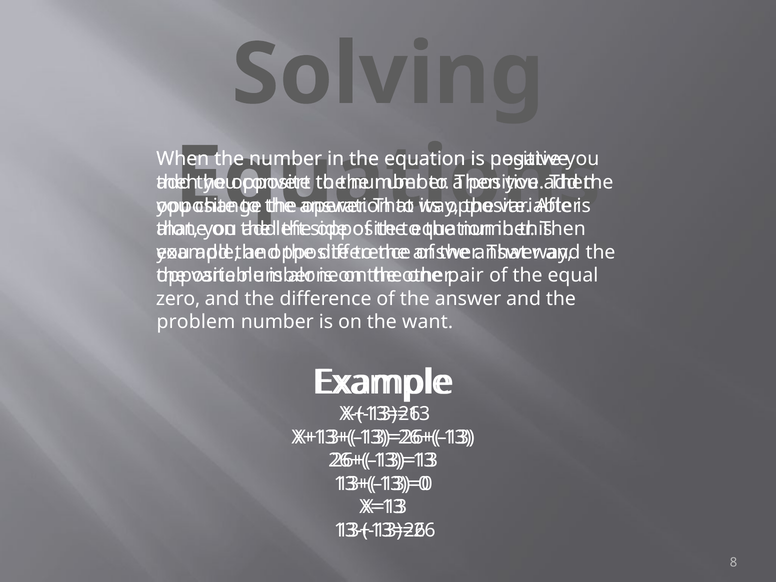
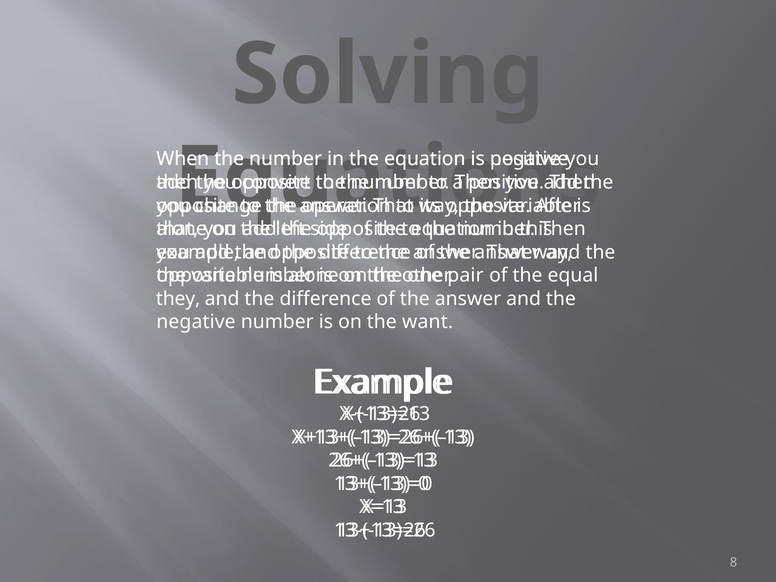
zero: zero -> they (178, 299)
problem: problem -> negative (196, 322)
